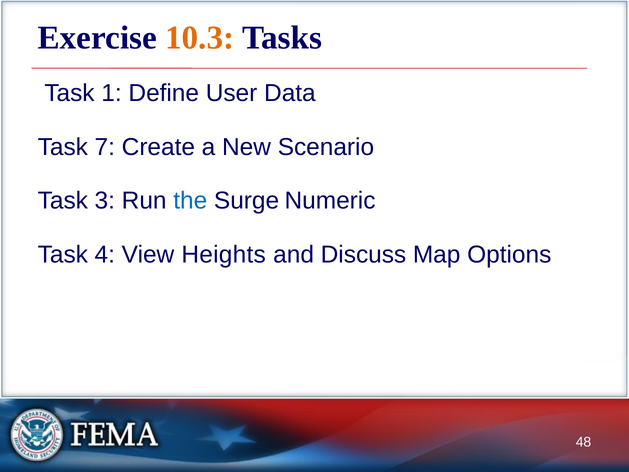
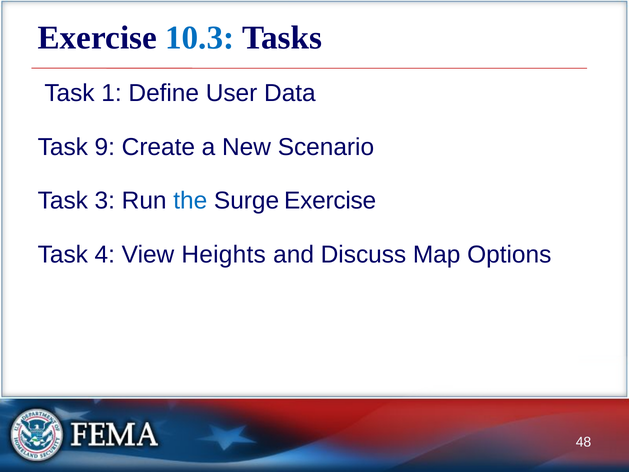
10.3 colour: orange -> blue (200, 38)
7: 7 -> 9 (105, 147)
Surge Numeric: Numeric -> Exercise (330, 201)
